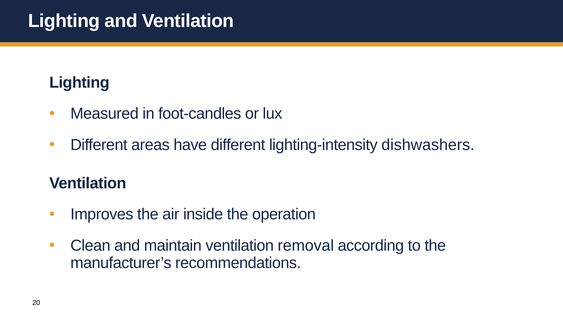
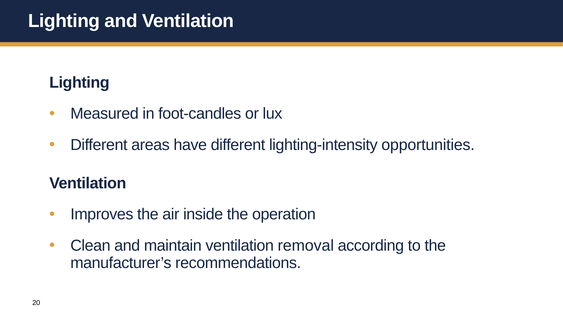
dishwashers: dishwashers -> opportunities (428, 145)
